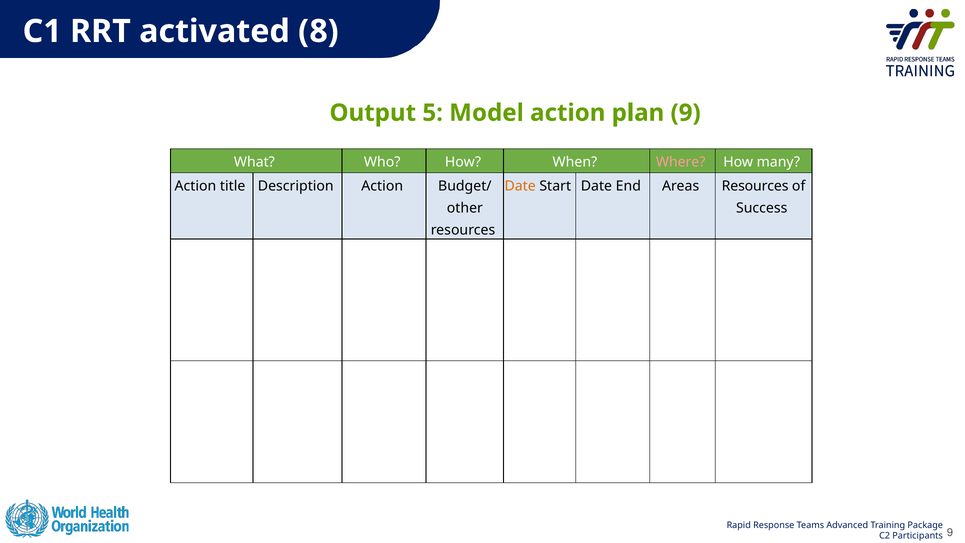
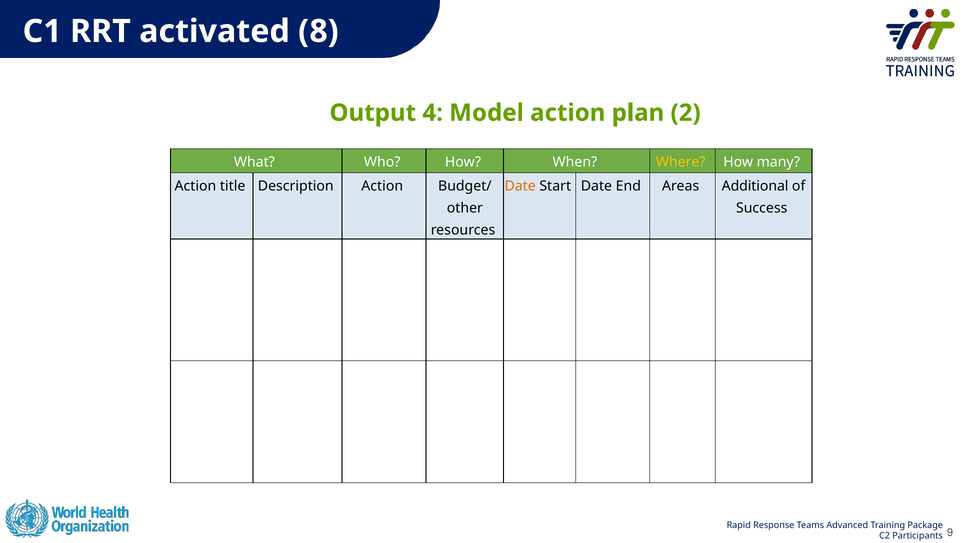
5: 5 -> 4 (433, 113)
plan 9: 9 -> 2 (686, 113)
Where colour: pink -> yellow (681, 162)
Areas Resources: Resources -> Additional (755, 186)
